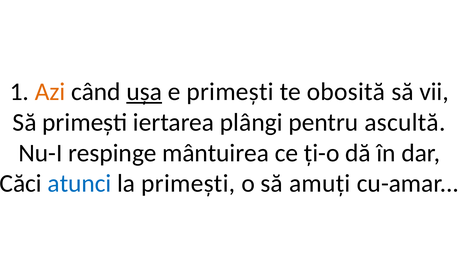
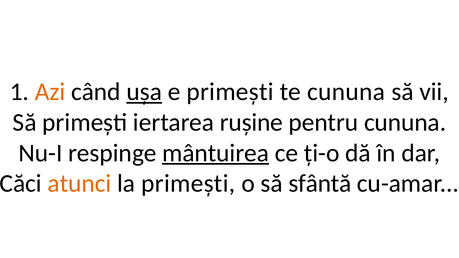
te obosită: obosită -> cununa (346, 92)
plângi: plângi -> rușine (251, 122)
pentru ascultă: ascultă -> cununa (405, 122)
mântuirea underline: none -> present (216, 153)
atunci colour: blue -> orange (80, 184)
amuți: amuți -> sfântă (320, 184)
